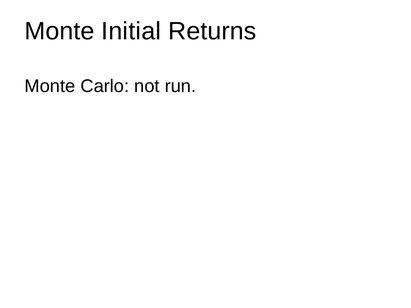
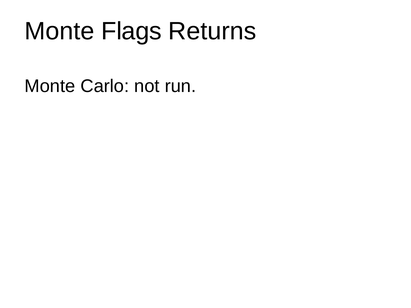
Initial: Initial -> Flags (131, 31)
